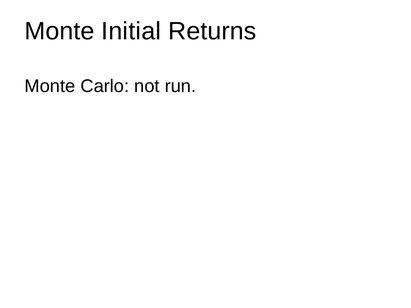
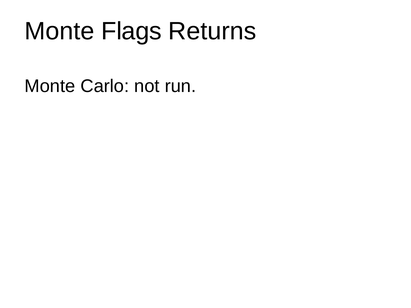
Initial: Initial -> Flags (131, 31)
